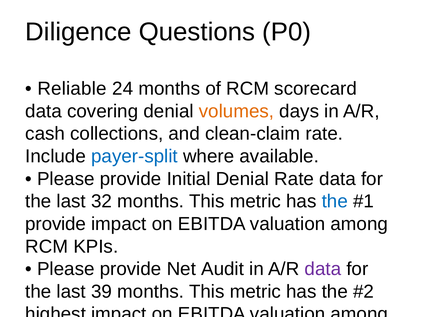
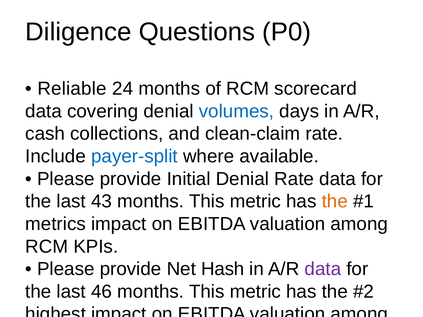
volumes colour: orange -> blue (237, 111)
32: 32 -> 43 (102, 202)
the colour: blue -> orange (335, 202)
provide: provide -> metrics (56, 224)
Audit: Audit -> Hash (223, 269)
39: 39 -> 46 (102, 292)
